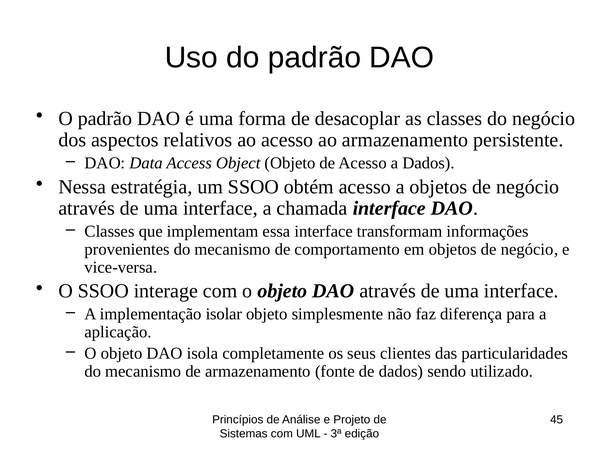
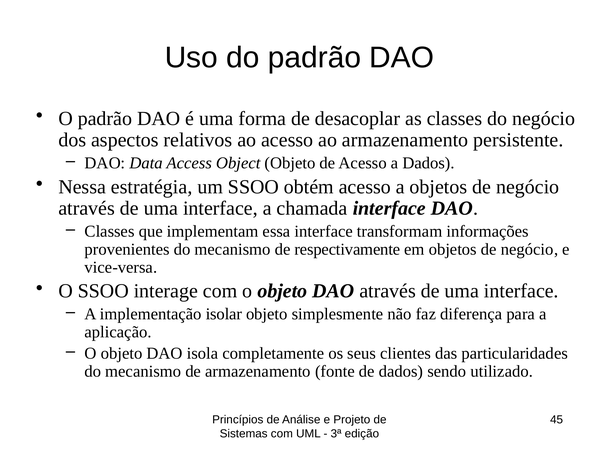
comportamento: comportamento -> respectivamente (347, 250)
